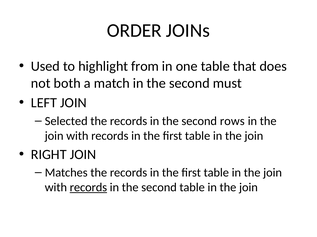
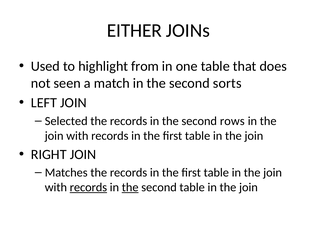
ORDER: ORDER -> EITHER (134, 31)
both: both -> seen (67, 83)
must: must -> sorts (227, 83)
the underline: none -> present (130, 188)
